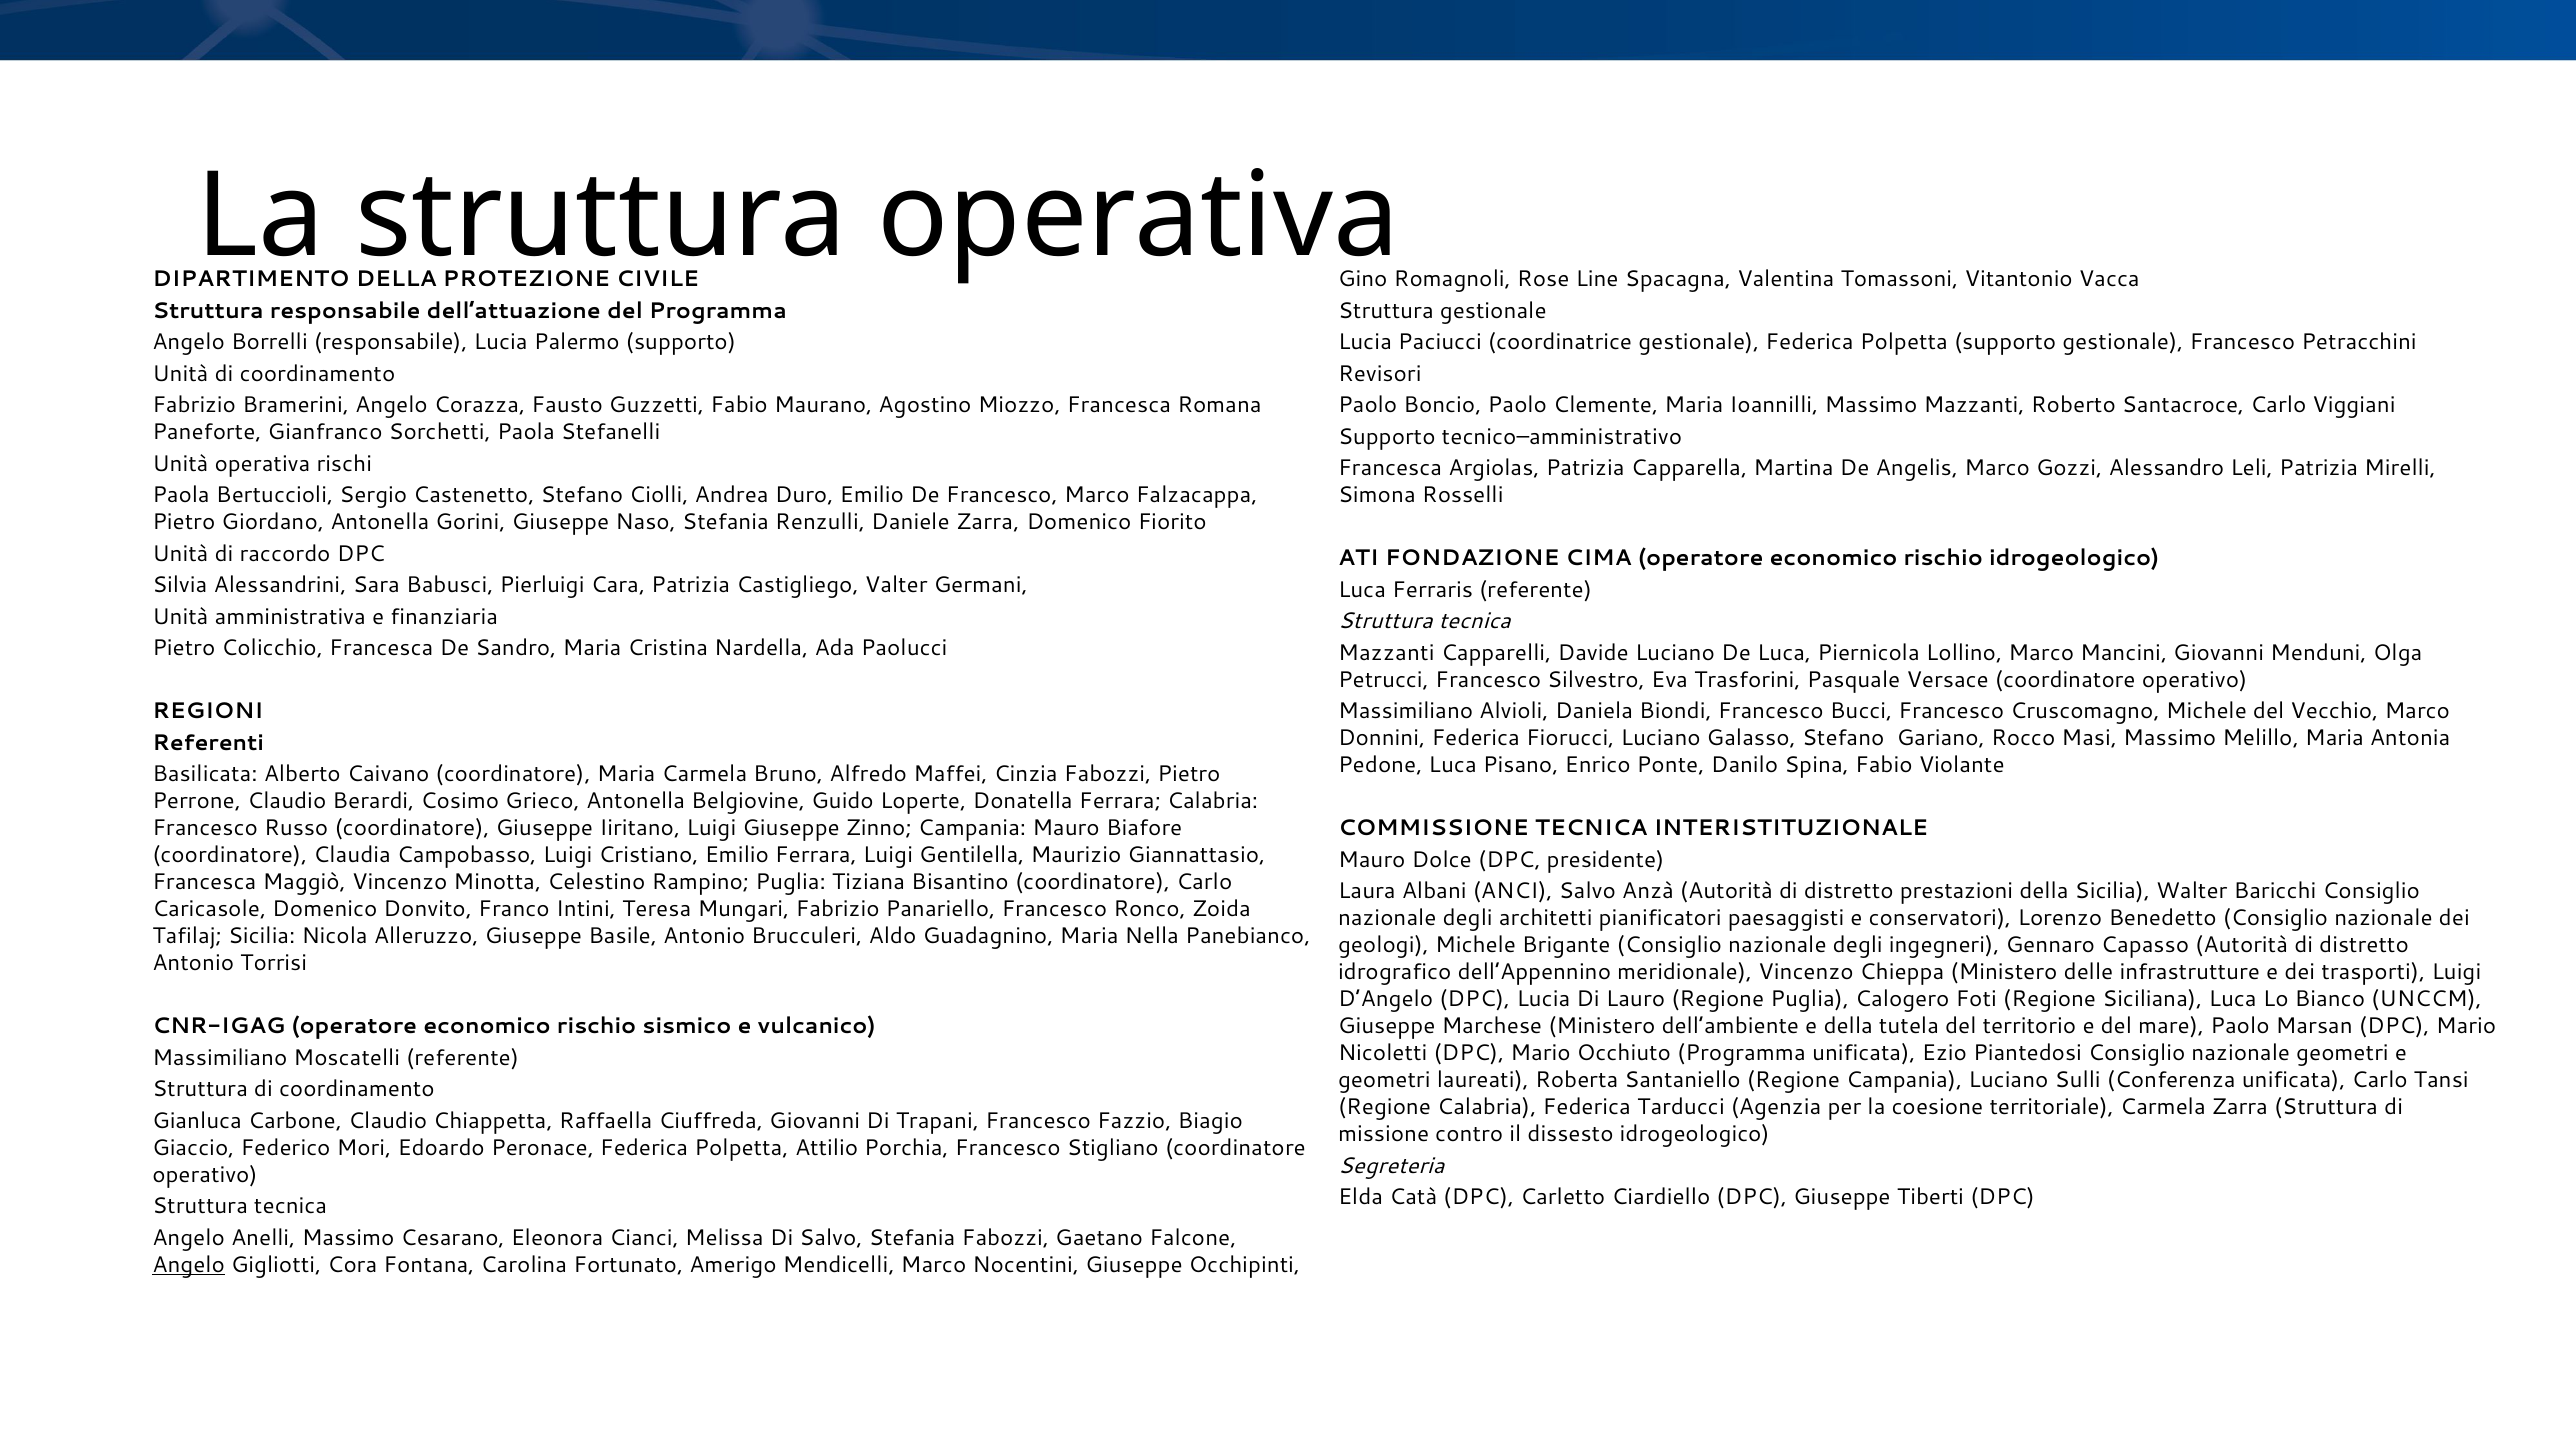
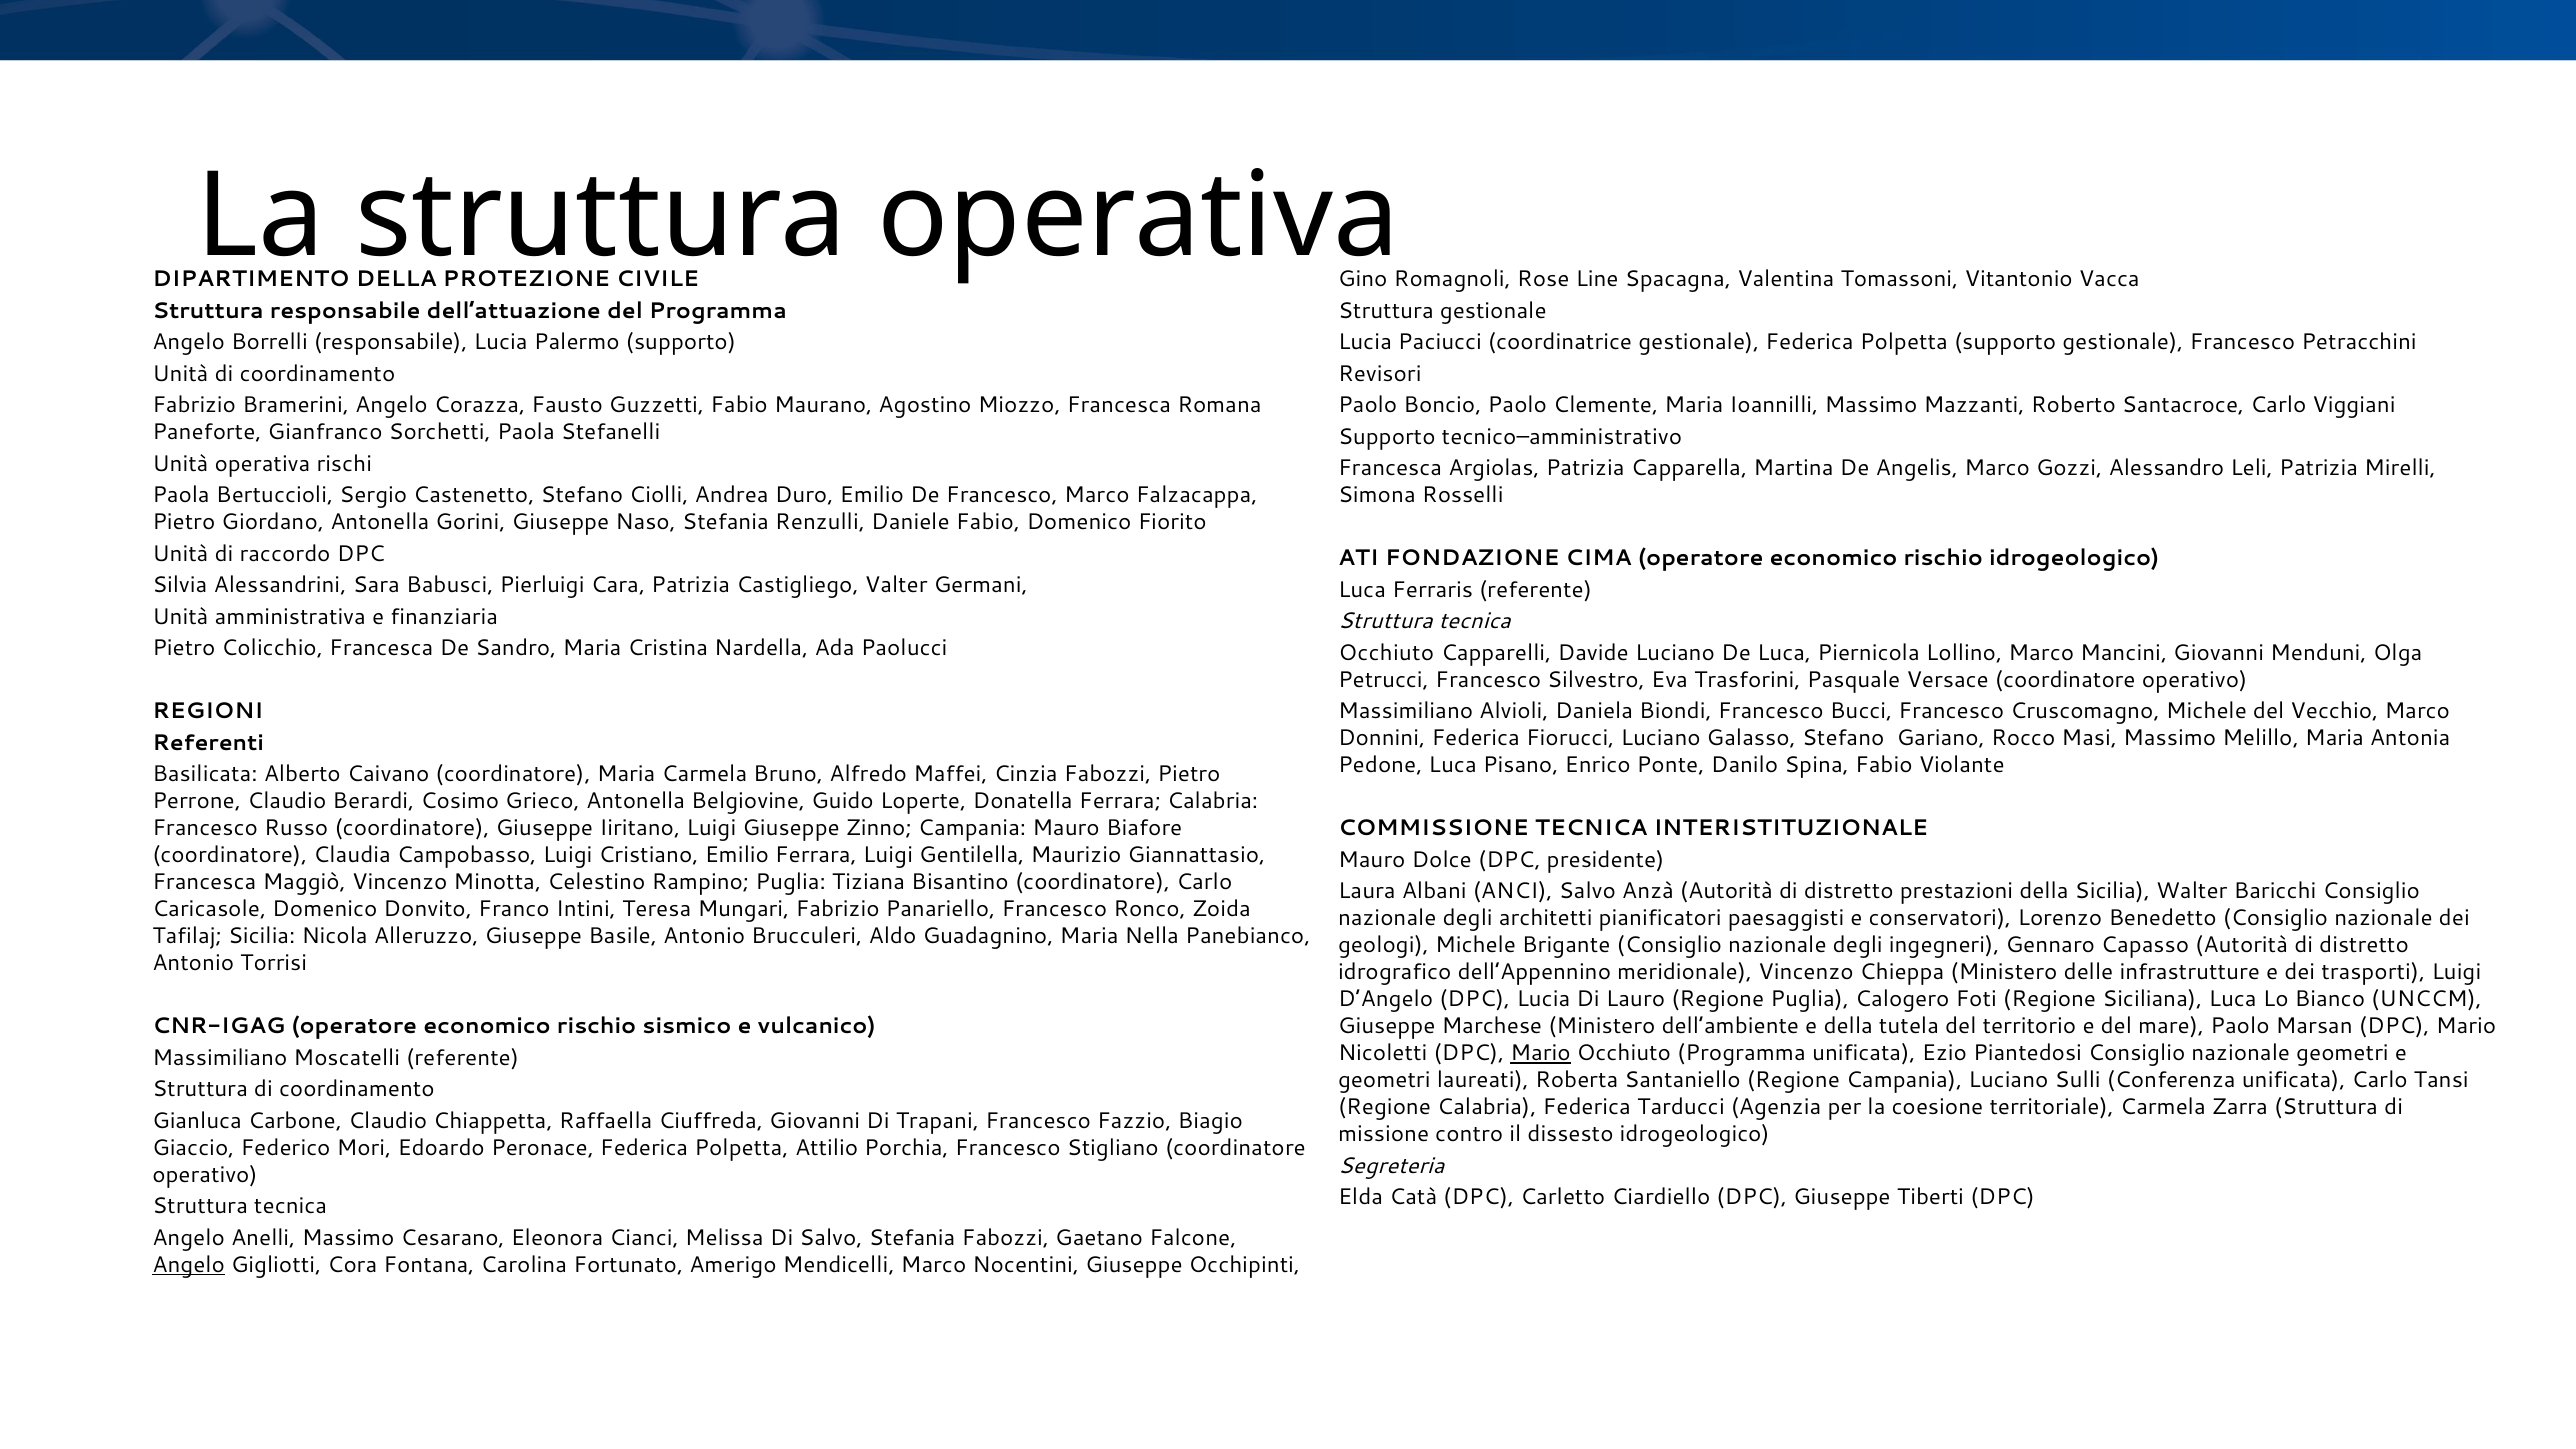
Daniele Zarra: Zarra -> Fabio (988, 522)
Mazzanti: Mazzanti -> Occhiuto (1386, 653)
Mario underline: none -> present (1541, 1053)
